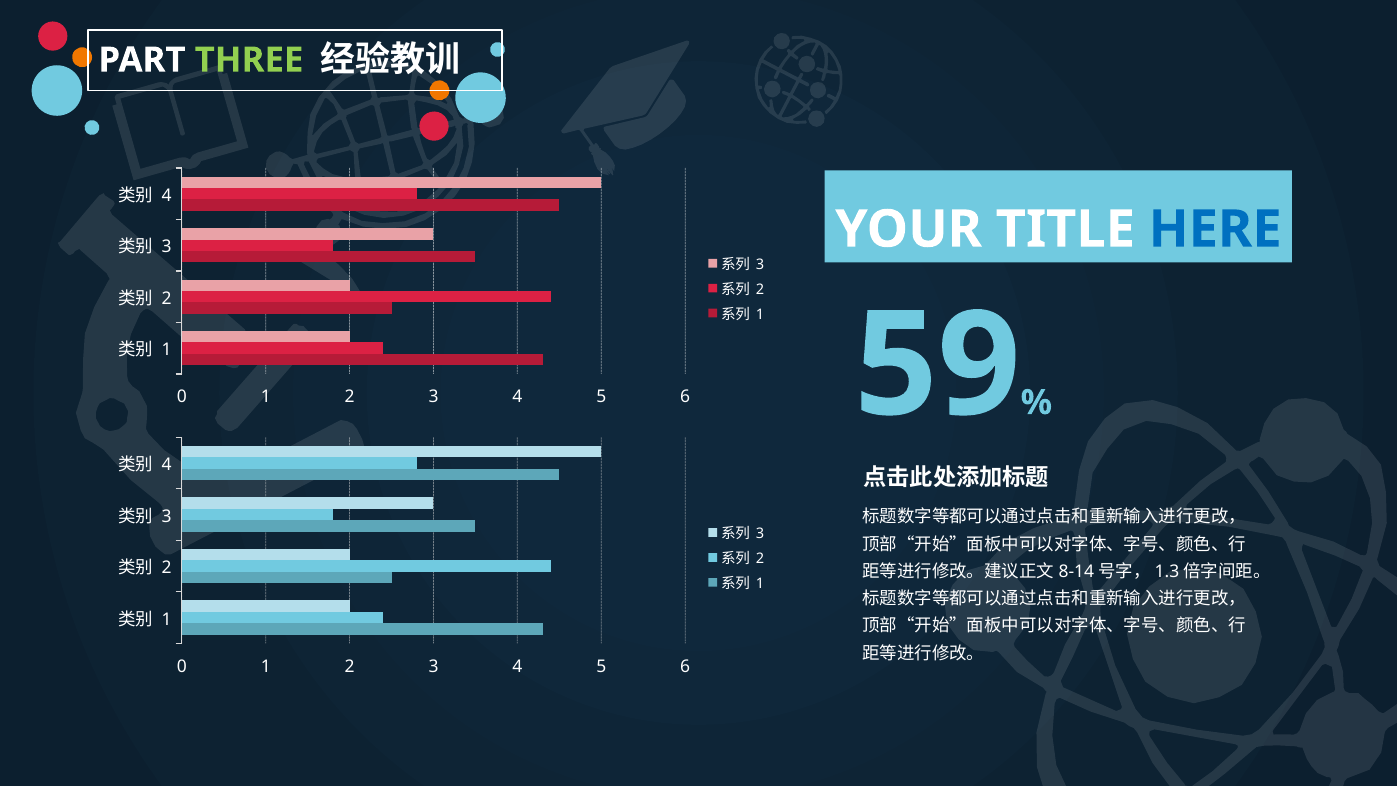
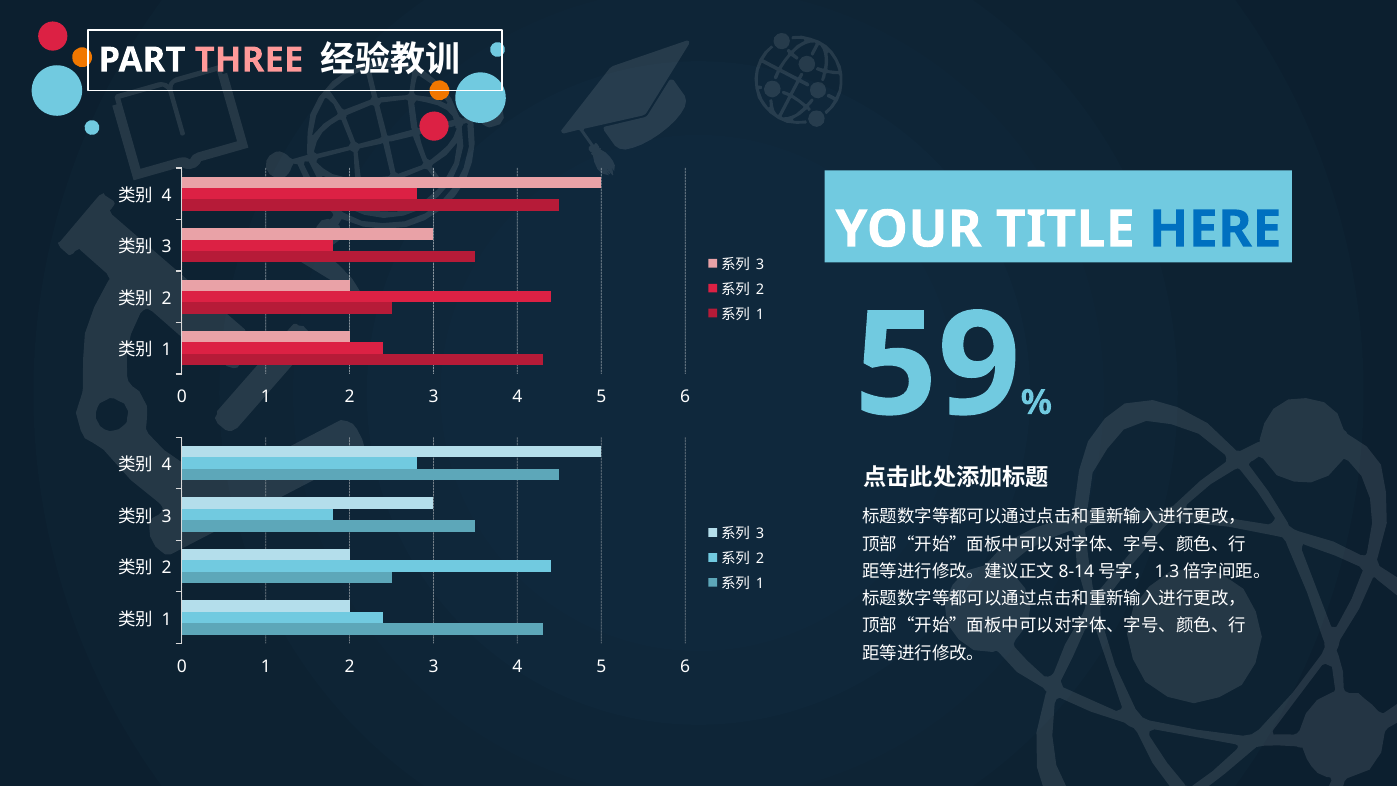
THREE colour: light green -> pink (249, 60)
